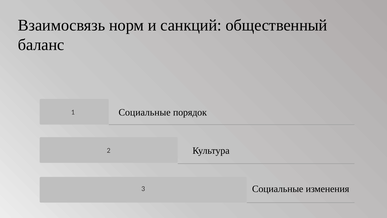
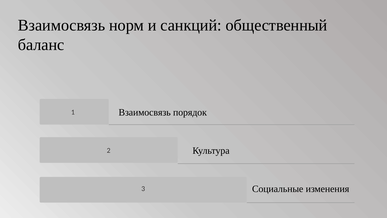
Социальные: Социальные -> Взаимосвязь (145, 112)
